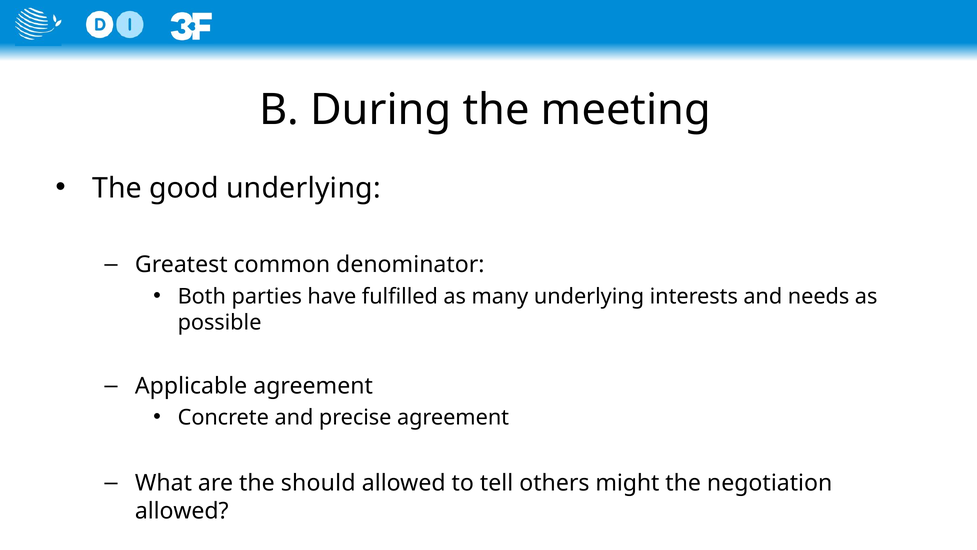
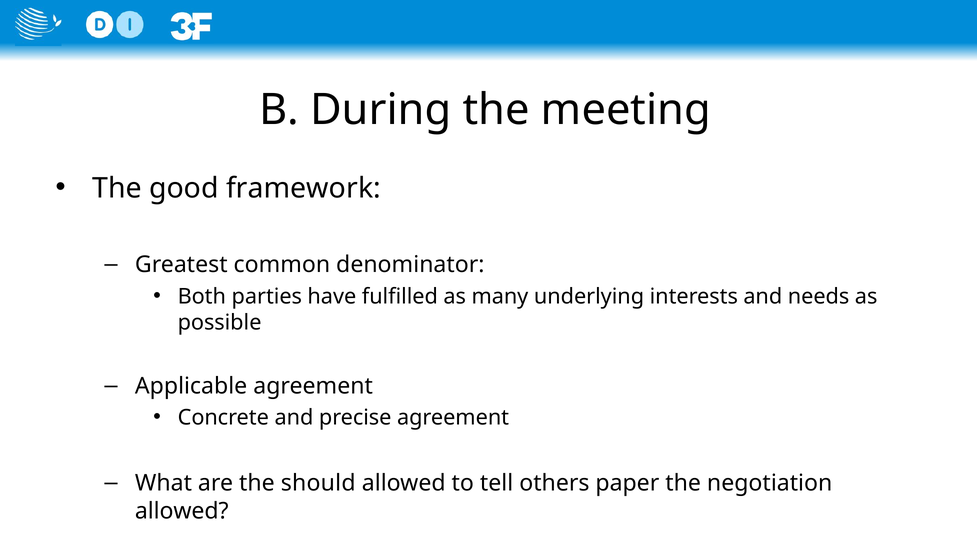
good underlying: underlying -> framework (303, 188)
might: might -> paper (627, 483)
